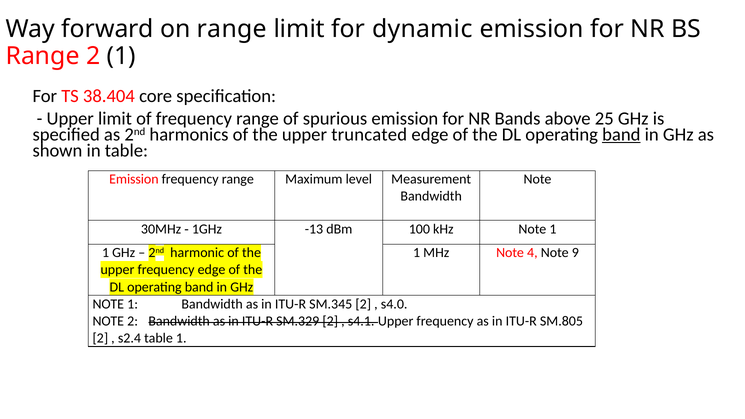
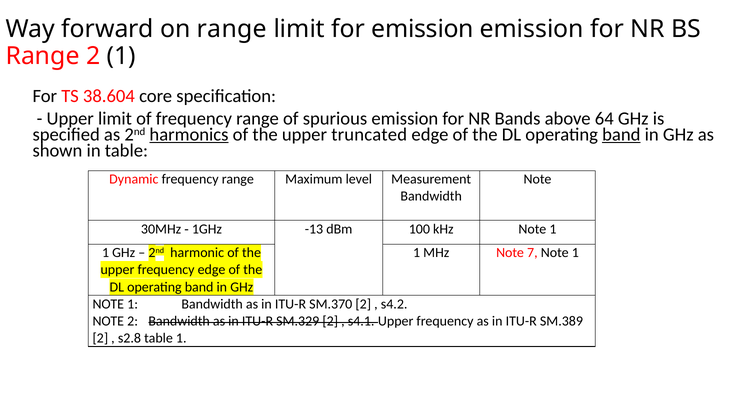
for dynamic: dynamic -> emission (423, 29)
38.404: 38.404 -> 38.604 (109, 96)
25: 25 -> 64 (604, 119)
harmonics underline: none -> present (189, 135)
Emission: Emission -> Dynamic (134, 179)
4: 4 -> 7 (532, 253)
9: 9 -> 1 (575, 253)
SM.345: SM.345 -> SM.370 (331, 304)
s4.0: s4.0 -> s4.2 (394, 304)
SM.805: SM.805 -> SM.389 (561, 321)
s2.4: s2.4 -> s2.8 (129, 338)
